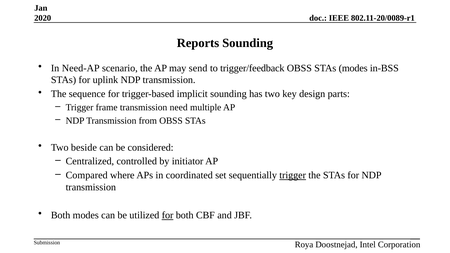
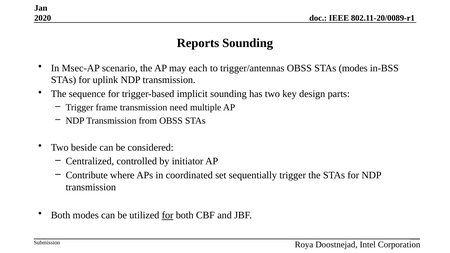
Need-AP: Need-AP -> Msec-AP (81, 68)
send: send -> each (198, 68)
trigger/feedback: trigger/feedback -> trigger/antennas (252, 68)
Compared: Compared -> Contribute (87, 175)
trigger underline: present -> none (293, 175)
